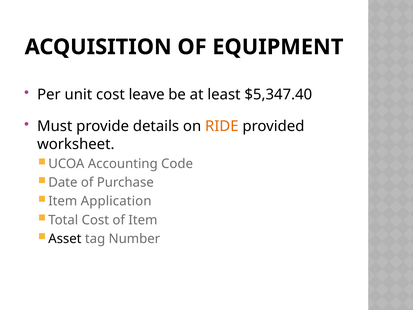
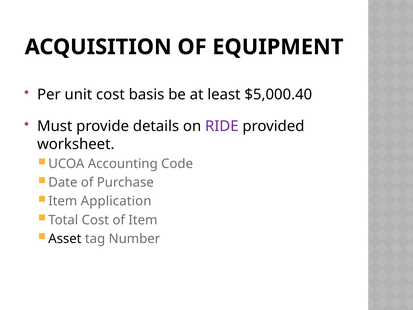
leave: leave -> basis (147, 95)
$5,347.40: $5,347.40 -> $5,000.40 (278, 95)
RIDE colour: orange -> purple (222, 126)
